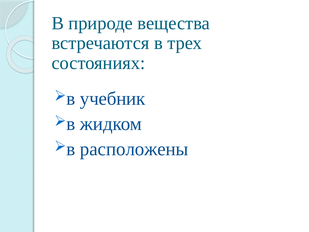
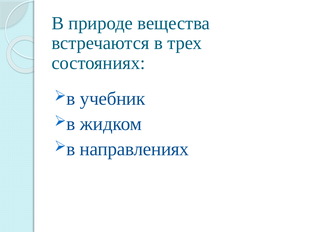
расположены: расположены -> направлениях (134, 149)
